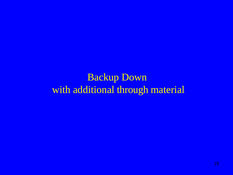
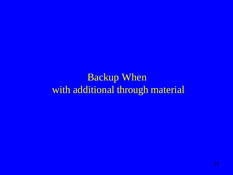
Down: Down -> When (134, 77)
